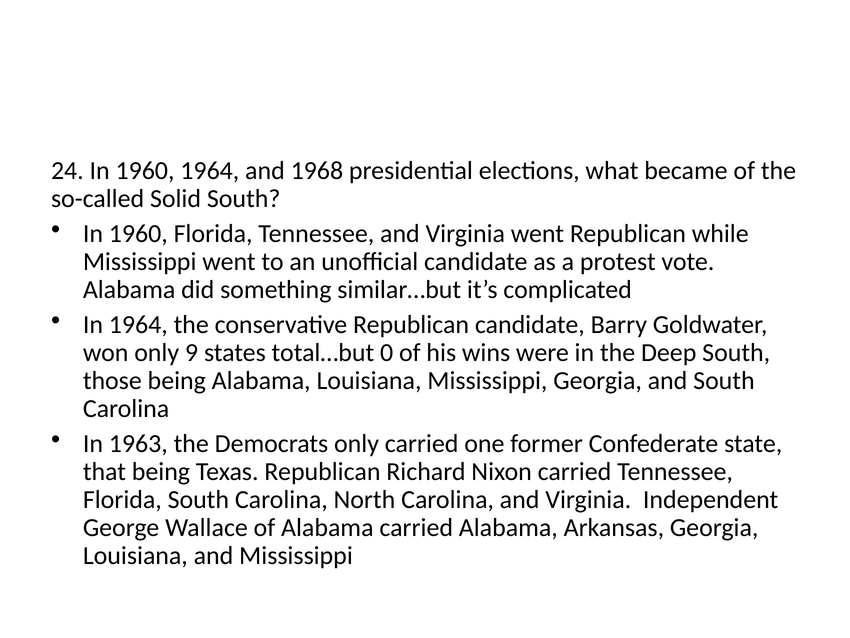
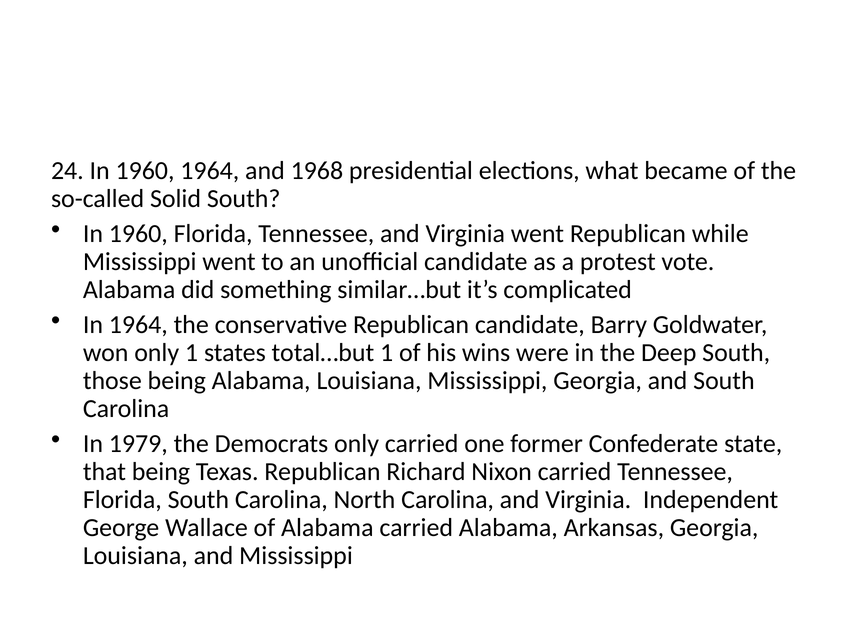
only 9: 9 -> 1 (192, 352)
total…but 0: 0 -> 1 (387, 352)
1963: 1963 -> 1979 (138, 443)
